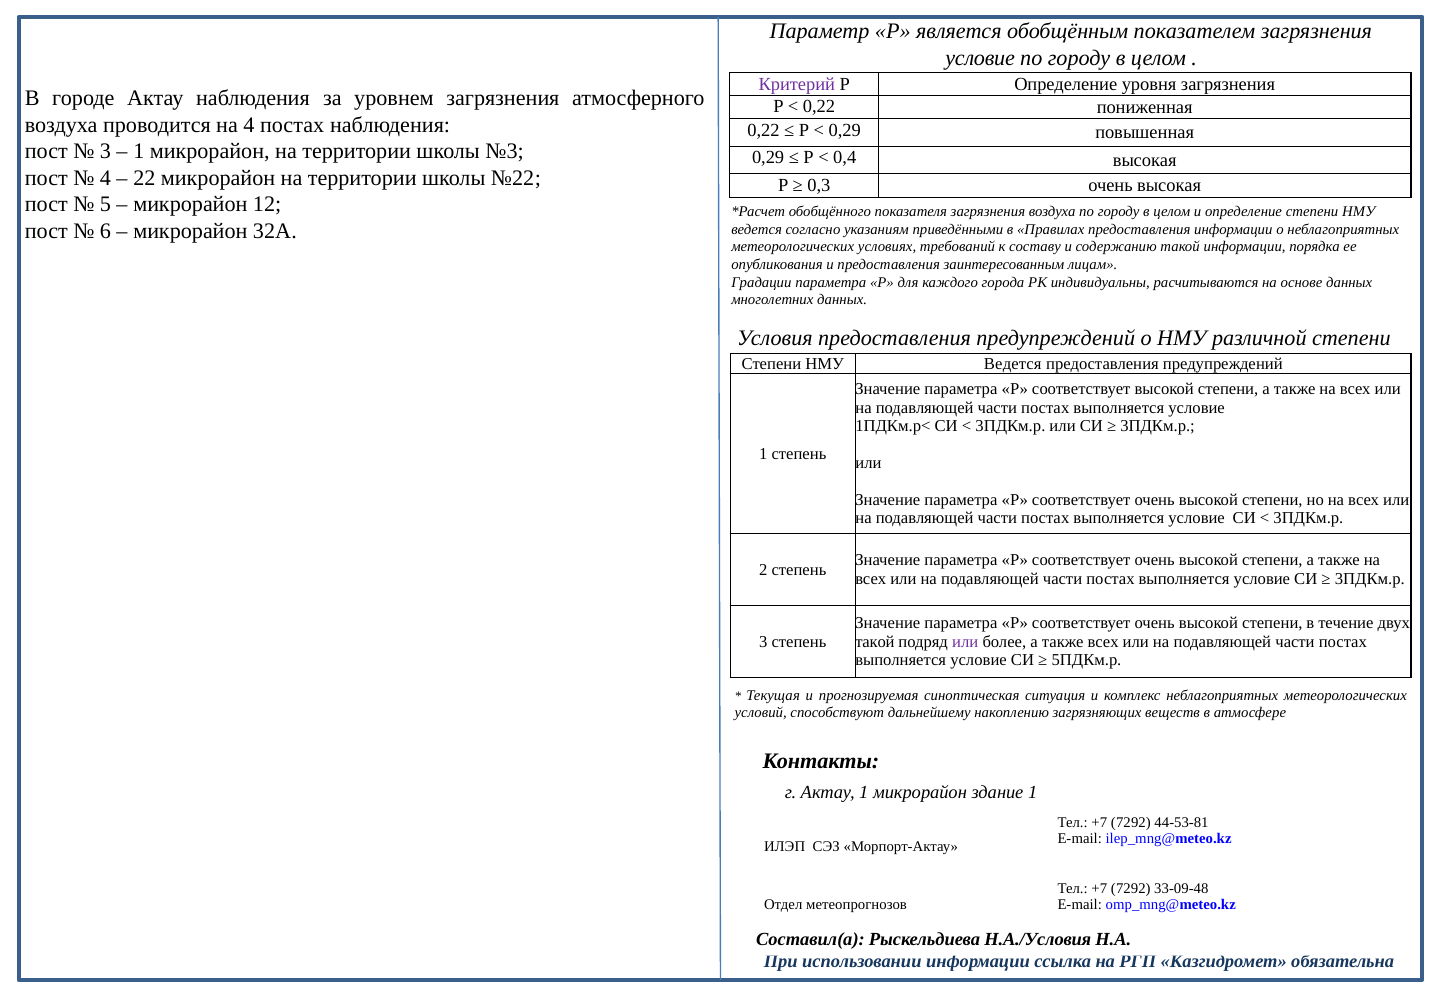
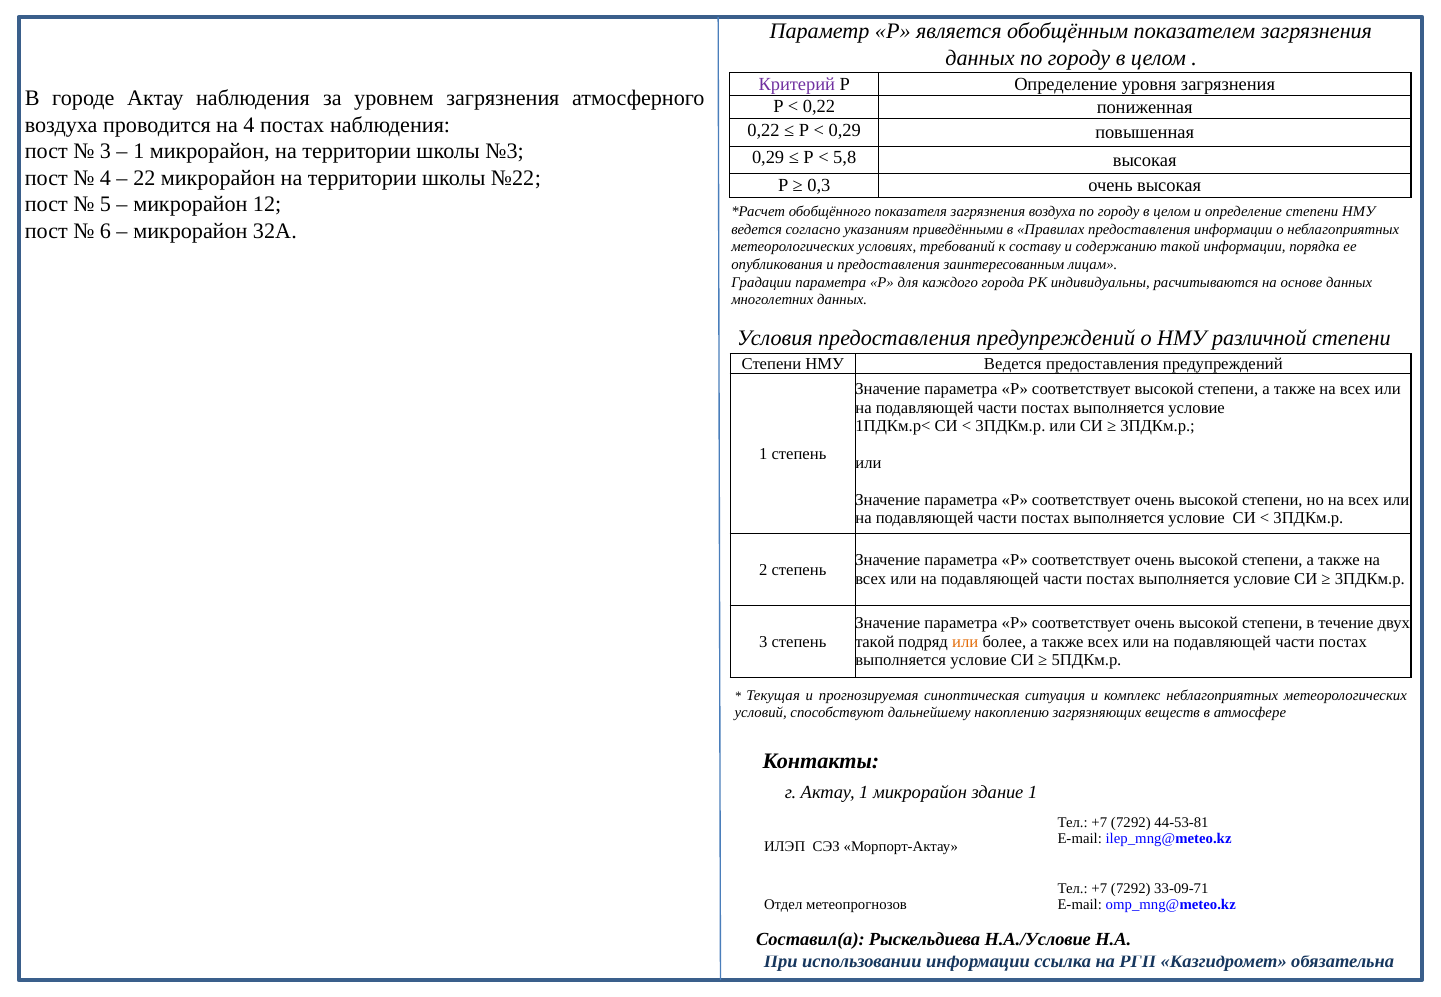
условие: условие -> данных (980, 58)
0,4: 0,4 -> 5,8 (845, 158)
или colour: purple -> orange (965, 642)
33-09-48: 33-09-48 -> 33-09-71 (1181, 889)
Н.А./Условия: Н.А./Условия -> Н.А./Условие (1038, 940)
